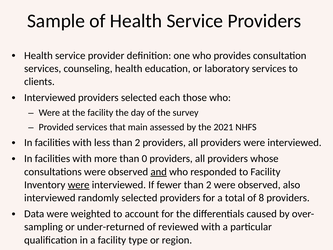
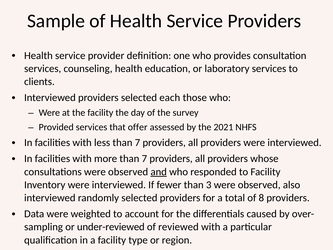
main: main -> offer (138, 127)
less than 2: 2 -> 7 (137, 143)
more than 0: 0 -> 7 (144, 159)
were underline: present -> none (79, 185)
fewer than 2: 2 -> 3 (209, 185)
under-returned: under-returned -> under-reviewed (111, 227)
